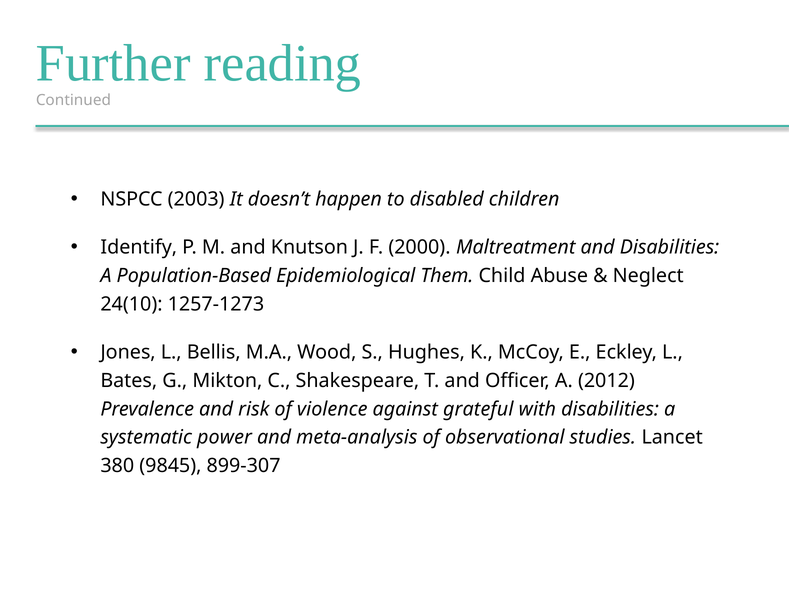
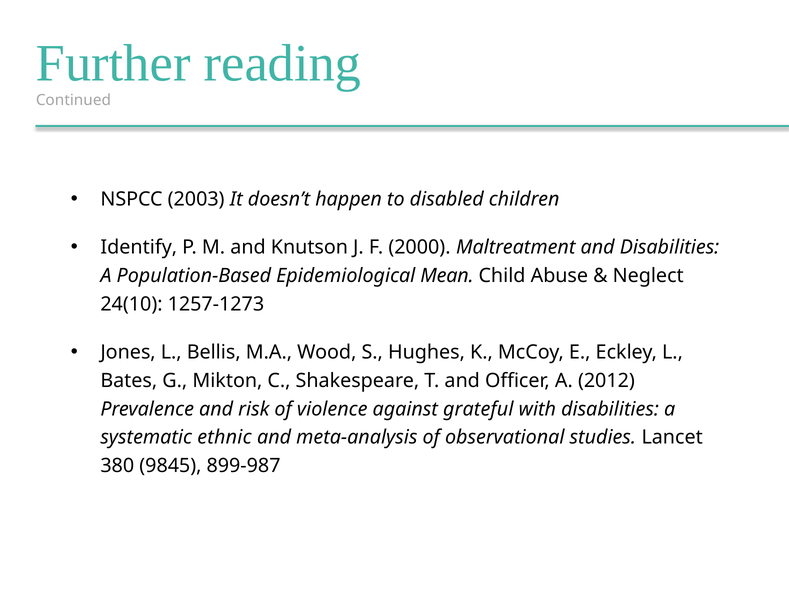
Them: Them -> Mean (447, 276)
power: power -> ethnic (224, 437)
899-307: 899-307 -> 899-987 (244, 466)
